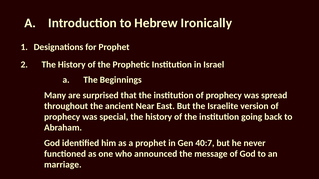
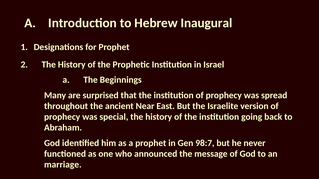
Ironically: Ironically -> Inaugural (206, 23)
40:7: 40:7 -> 98:7 (205, 143)
